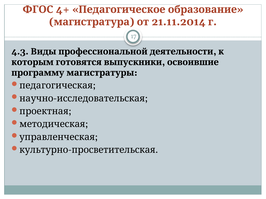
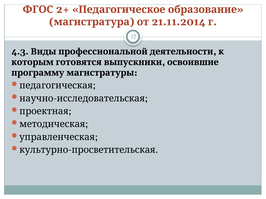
4+: 4+ -> 2+ (63, 9)
